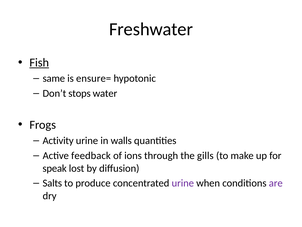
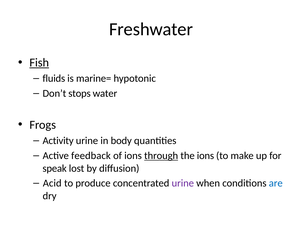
same: same -> fluids (54, 78)
ensure=: ensure= -> marine= (94, 78)
walls: walls -> body (121, 140)
through underline: none -> present (161, 155)
the gills: gills -> ions (205, 155)
Salts: Salts -> Acid (52, 183)
are colour: purple -> blue (276, 183)
